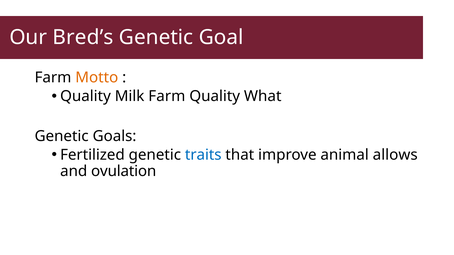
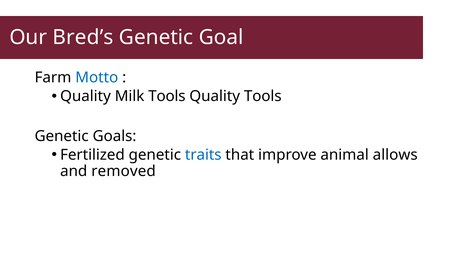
Motto colour: orange -> blue (97, 78)
Milk Farm: Farm -> Tools (167, 96)
Quality What: What -> Tools (263, 96)
ovulation: ovulation -> removed (124, 171)
